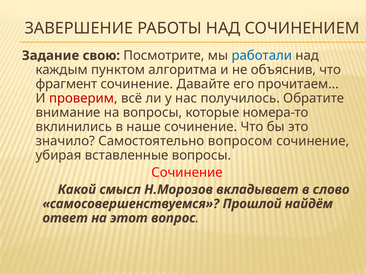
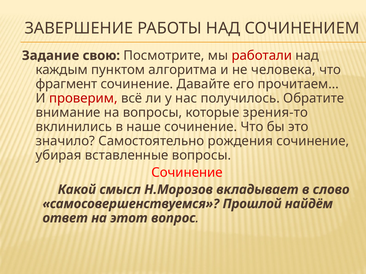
работали colour: blue -> red (262, 56)
объяснив: объяснив -> человека (283, 70)
номера-то: номера-то -> зрения-то (275, 113)
вопросом: вопросом -> рождения (240, 141)
